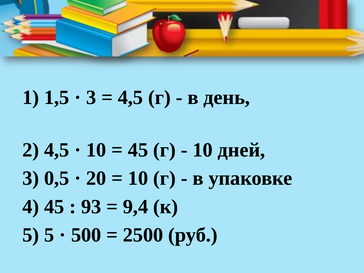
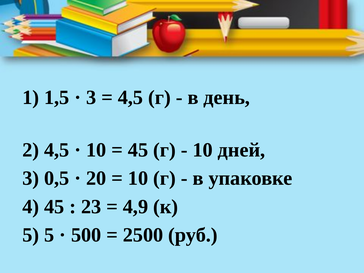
93: 93 -> 23 (91, 207)
9,4: 9,4 -> 4,9 (135, 207)
